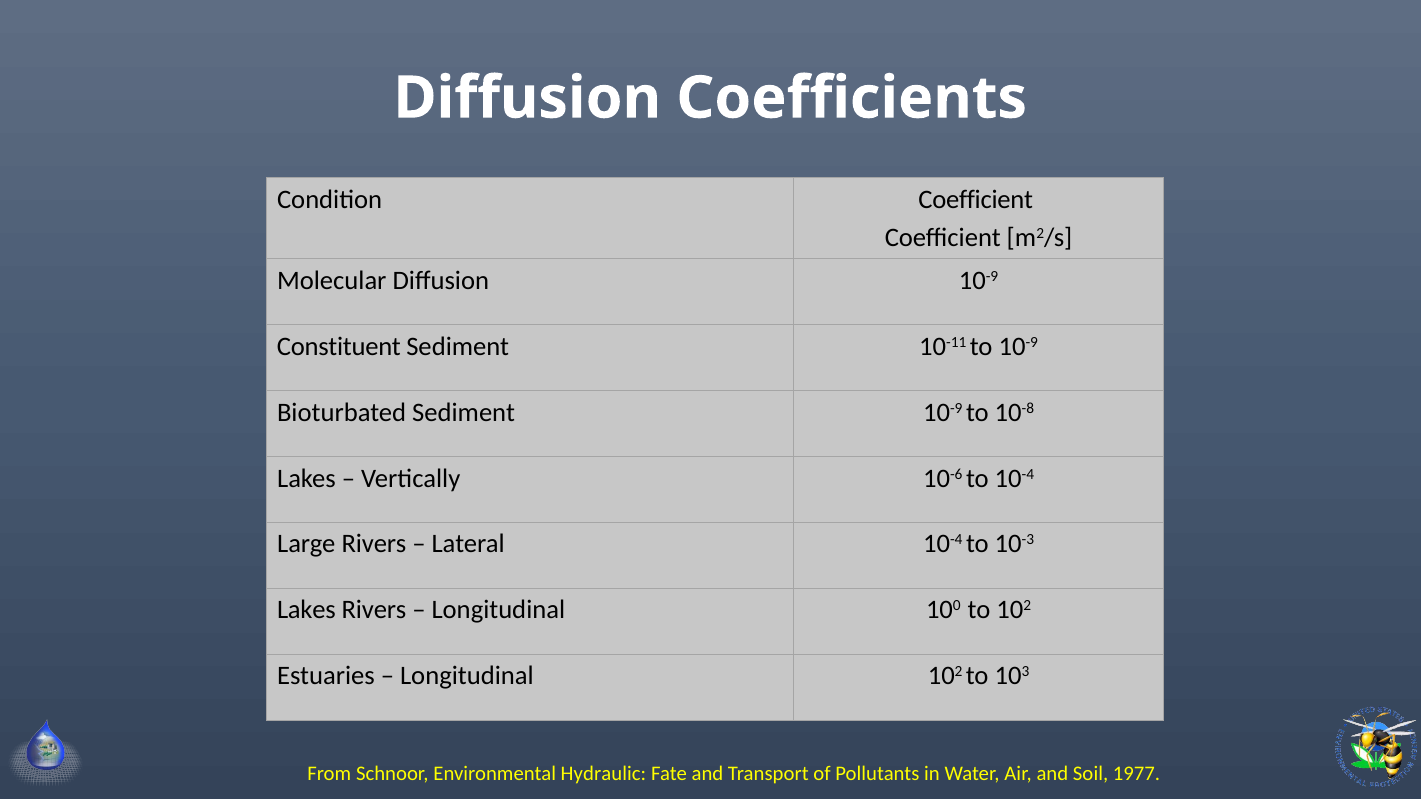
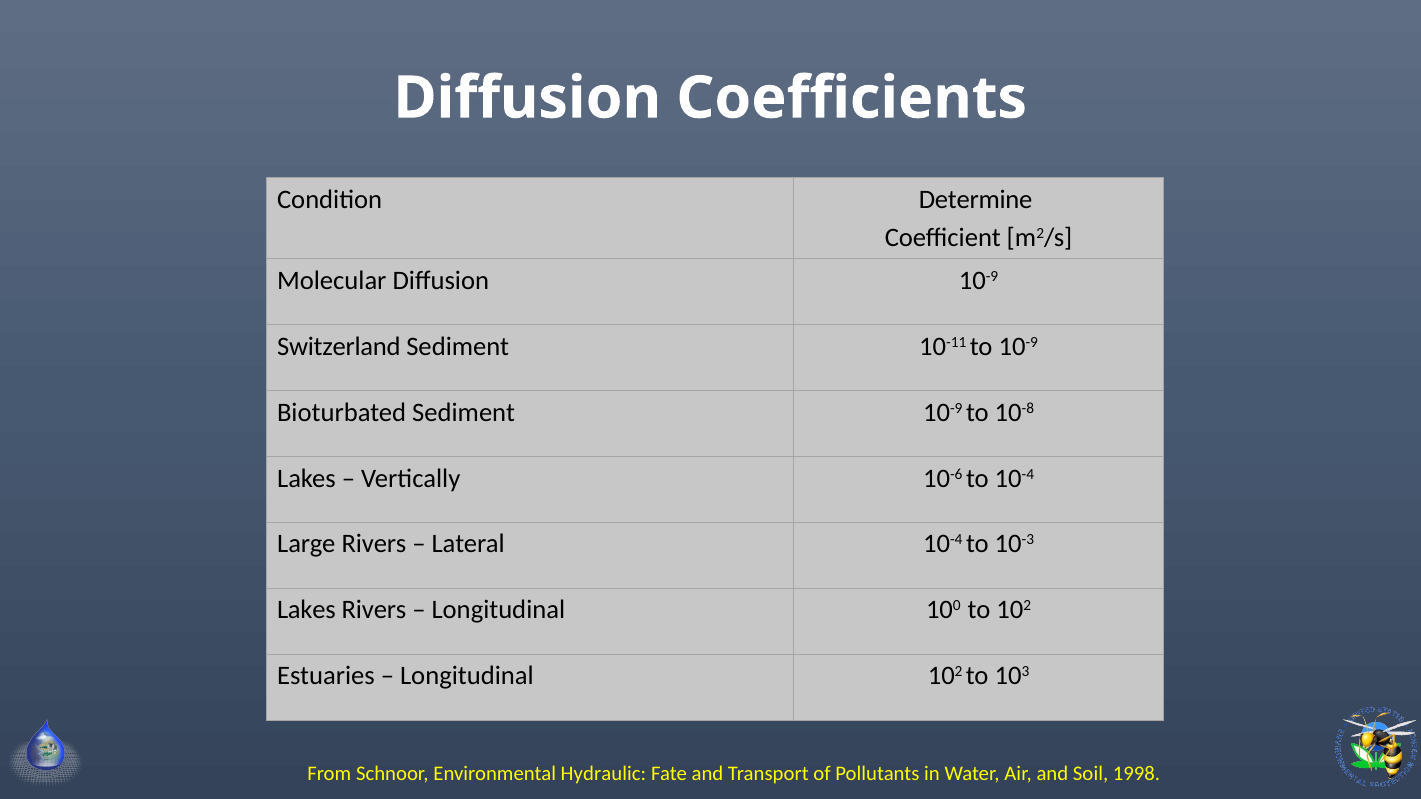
Condition Coefficient: Coefficient -> Determine (976, 200)
Constituent: Constituent -> Switzerland (339, 347)
1977: 1977 -> 1998 (1136, 774)
